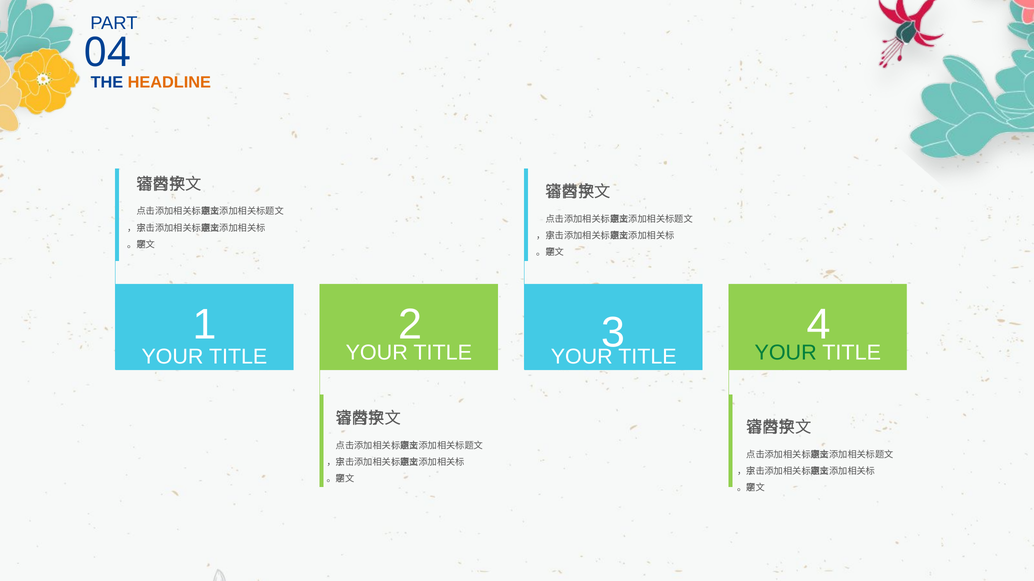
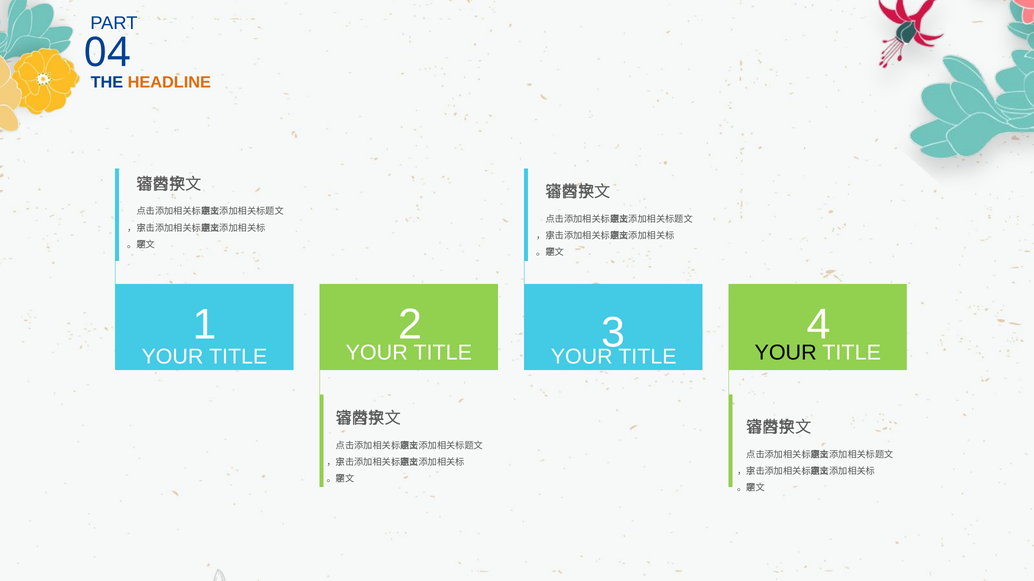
YOUR colour: green -> black (786, 353)
